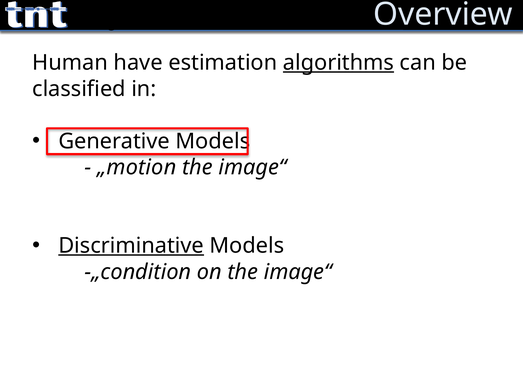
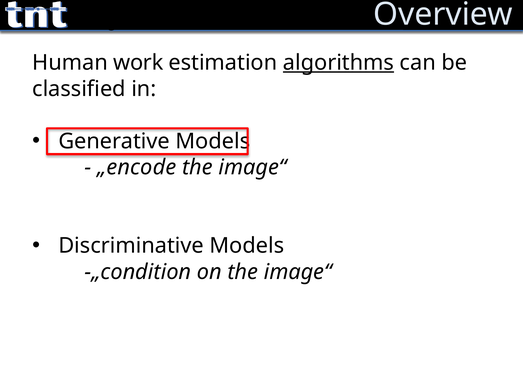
have: have -> work (138, 63)
„motion: „motion -> „encode (137, 167)
Discriminative underline: present -> none (131, 246)
